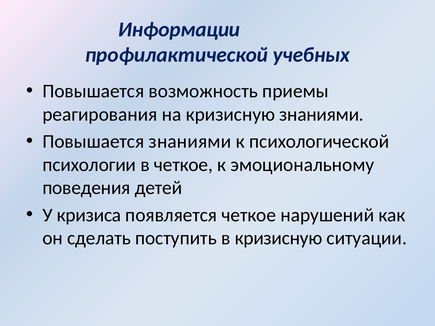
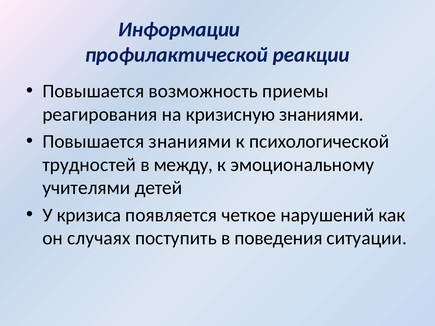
учебных: учебных -> реакции (311, 55)
психологии: психологии -> трудностей (89, 165)
в четкое: четкое -> между (183, 165)
поведения: поведения -> учителями (86, 188)
сделать: сделать -> случаях (99, 238)
в кризисную: кризисную -> поведения (279, 238)
